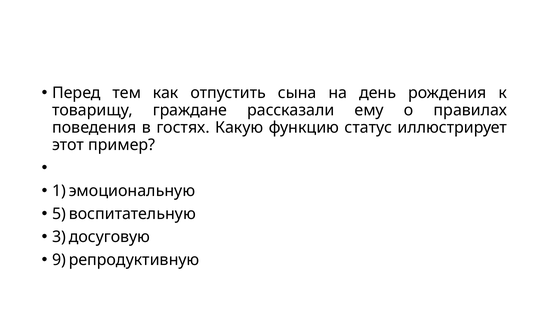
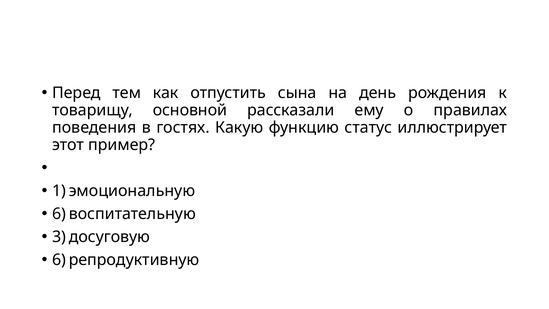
граждане: граждане -> основной (190, 110)
5: 5 -> 6 (59, 214)
9: 9 -> 6 (59, 260)
